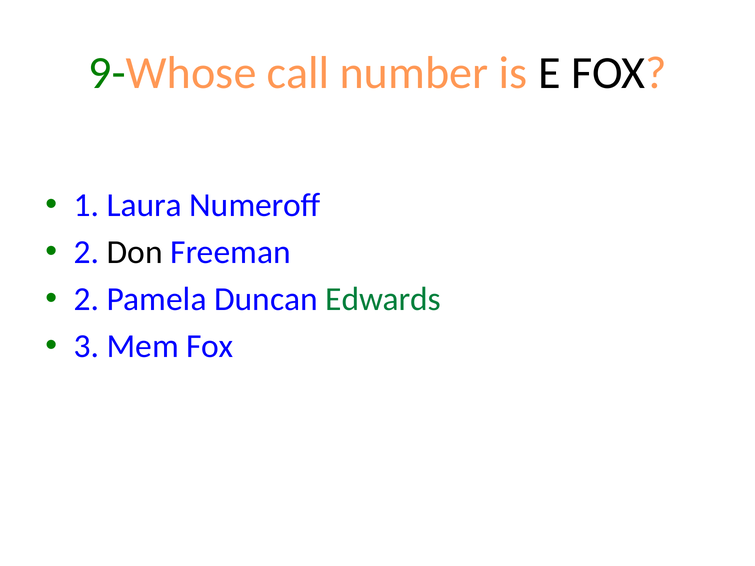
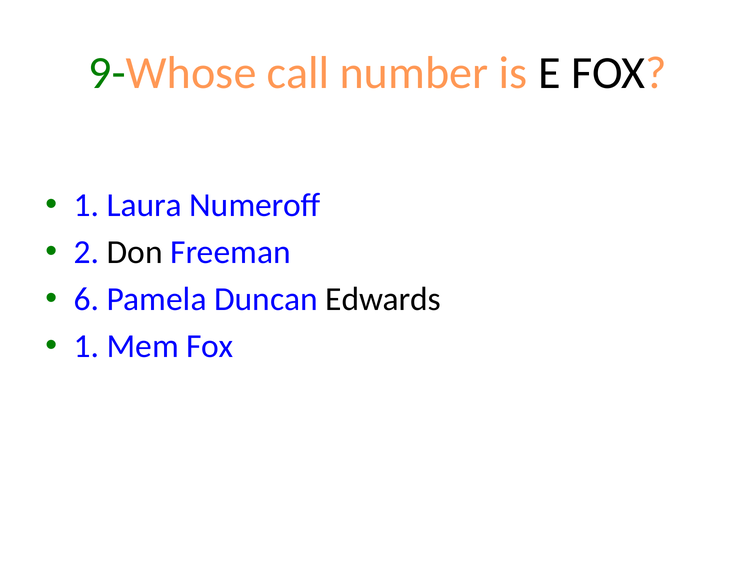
2: 2 -> 6 (86, 299)
Edwards colour: green -> black (383, 299)
3: 3 -> 1 (86, 346)
